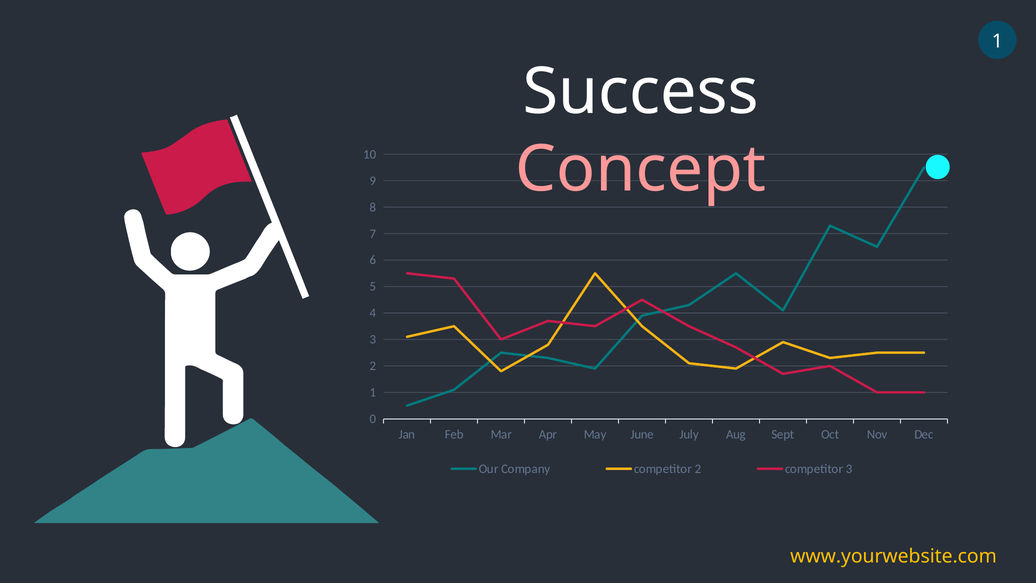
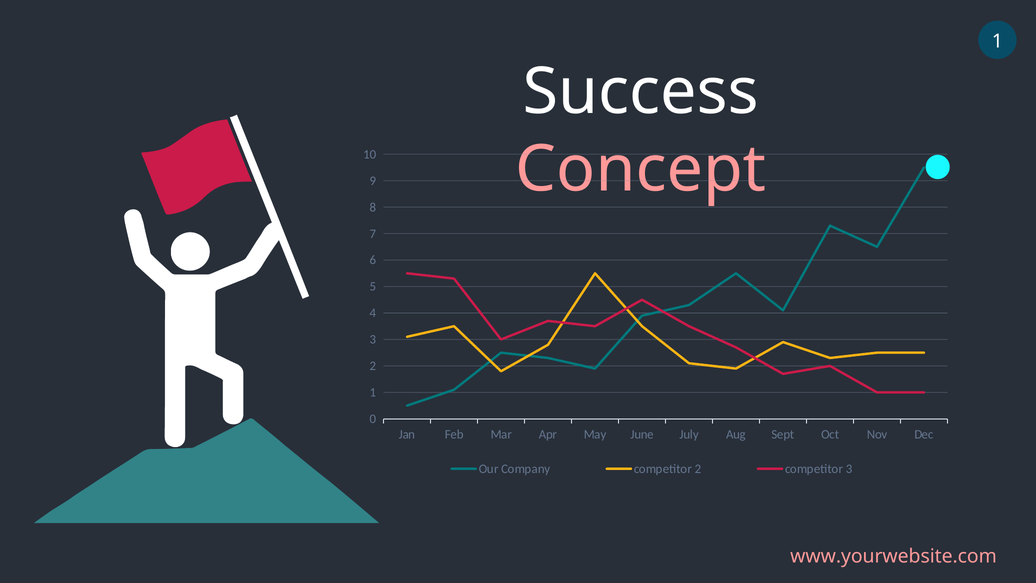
www.yourwebsite.com colour: yellow -> pink (894, 556)
